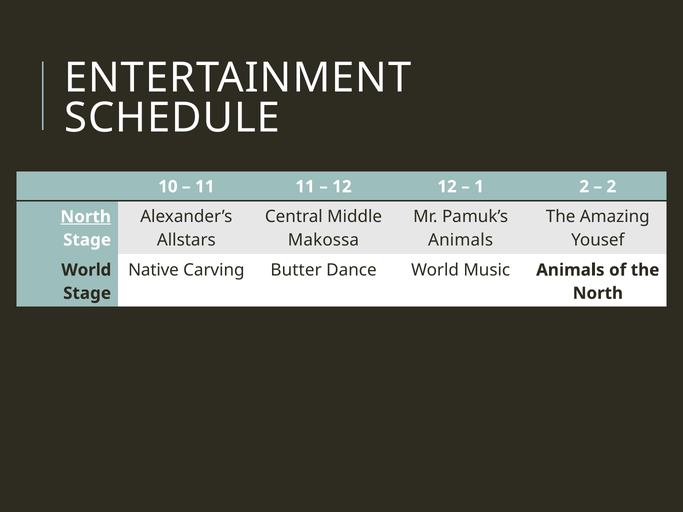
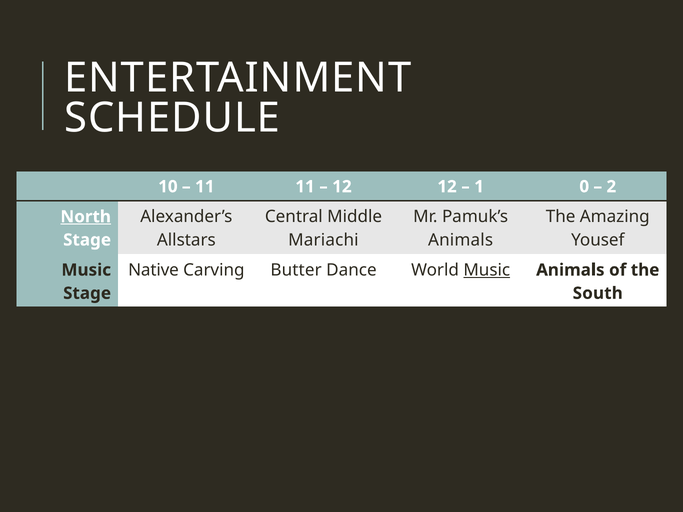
1 2: 2 -> 0 (584, 187)
Makossa: Makossa -> Mariachi (323, 240)
Music underline: none -> present (487, 270)
World: World -> Music (86, 270)
North: North -> South (598, 293)
